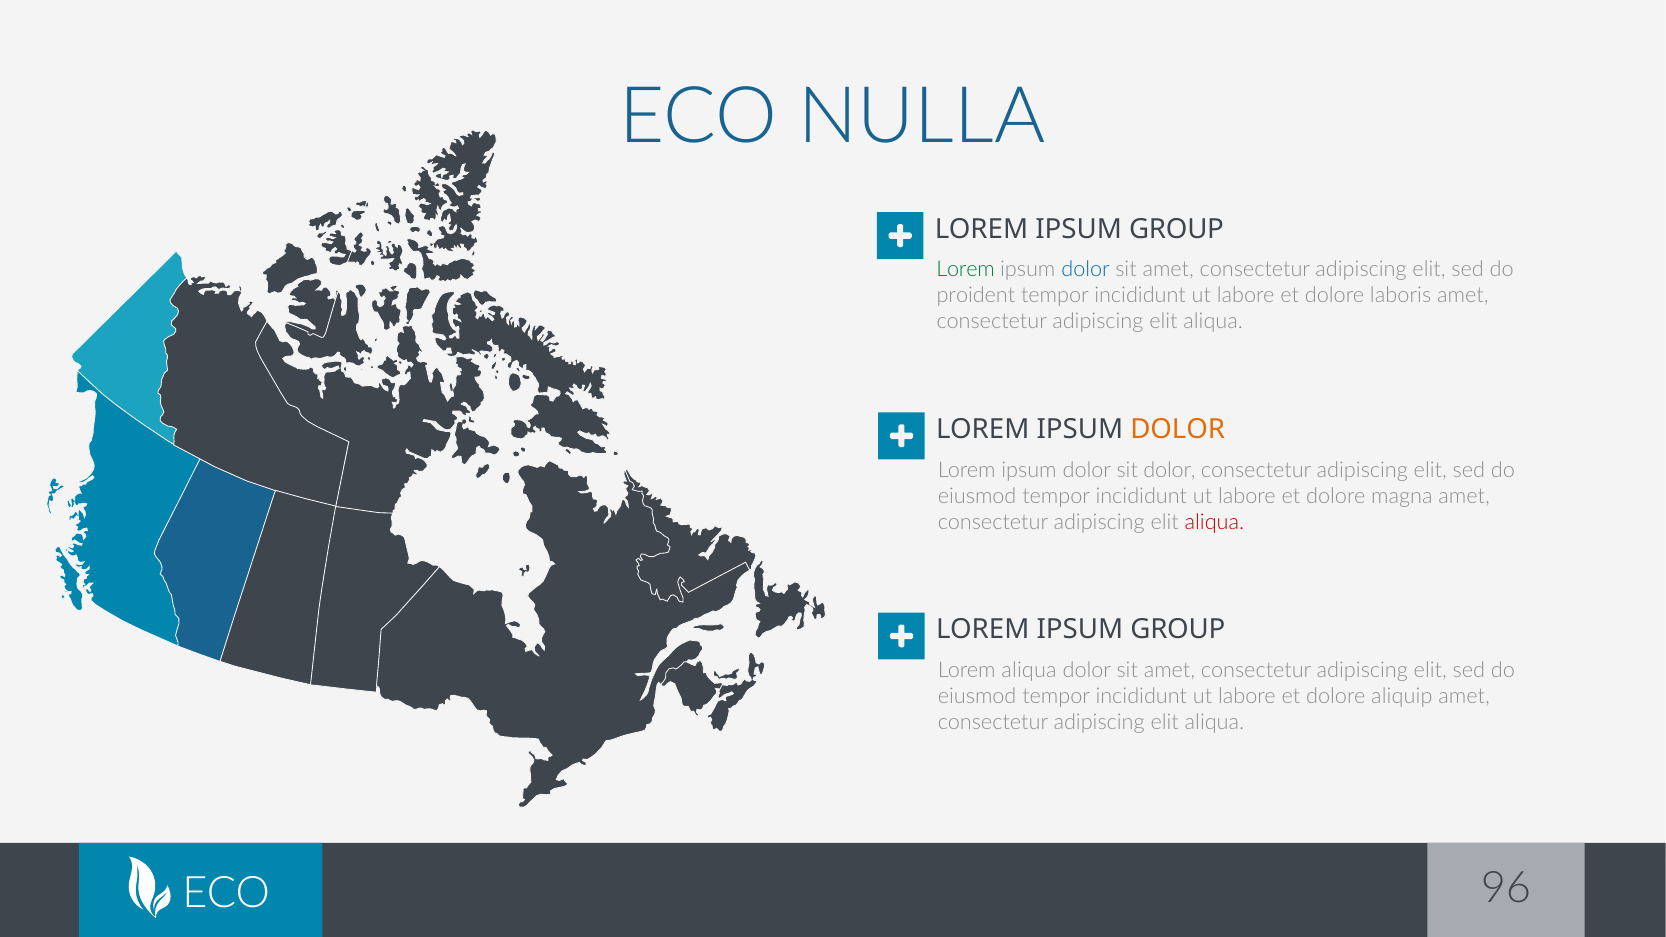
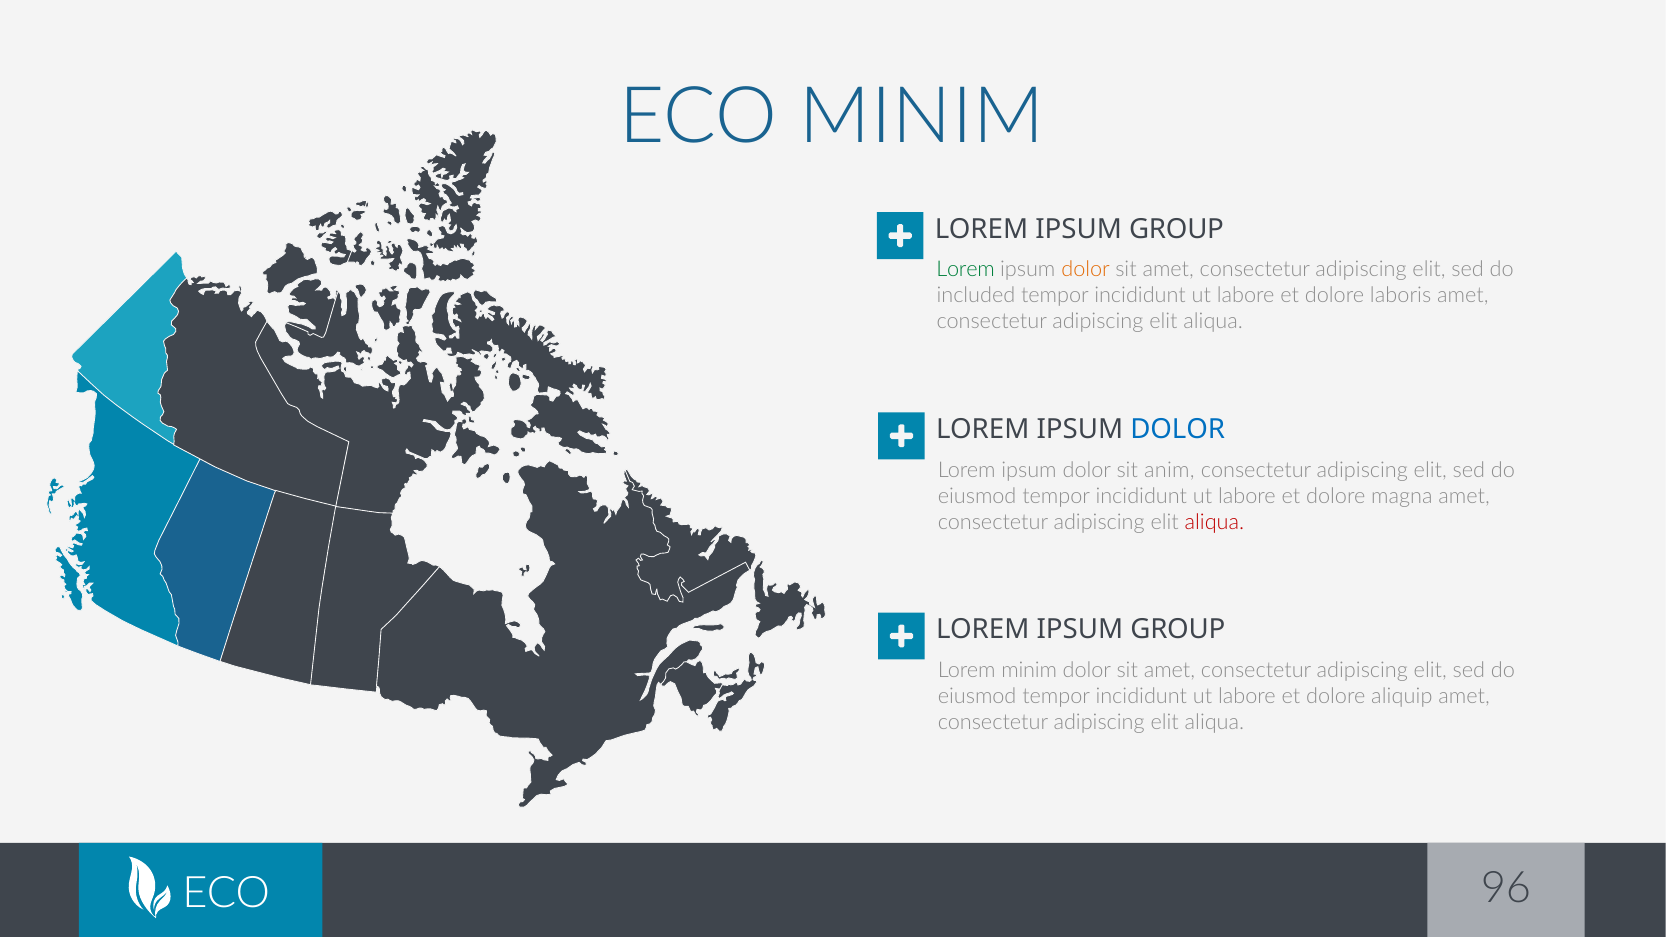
ECO NULLA: NULLA -> MINIM (922, 117)
dolor colour: blue -> orange (1086, 270)
proident: proident -> included (976, 296)
DOLOR colour: orange -> blue (1178, 429)
sit dolor: dolor -> anim (1169, 470)
Lorem aliqua: aliqua -> minim (1029, 670)
